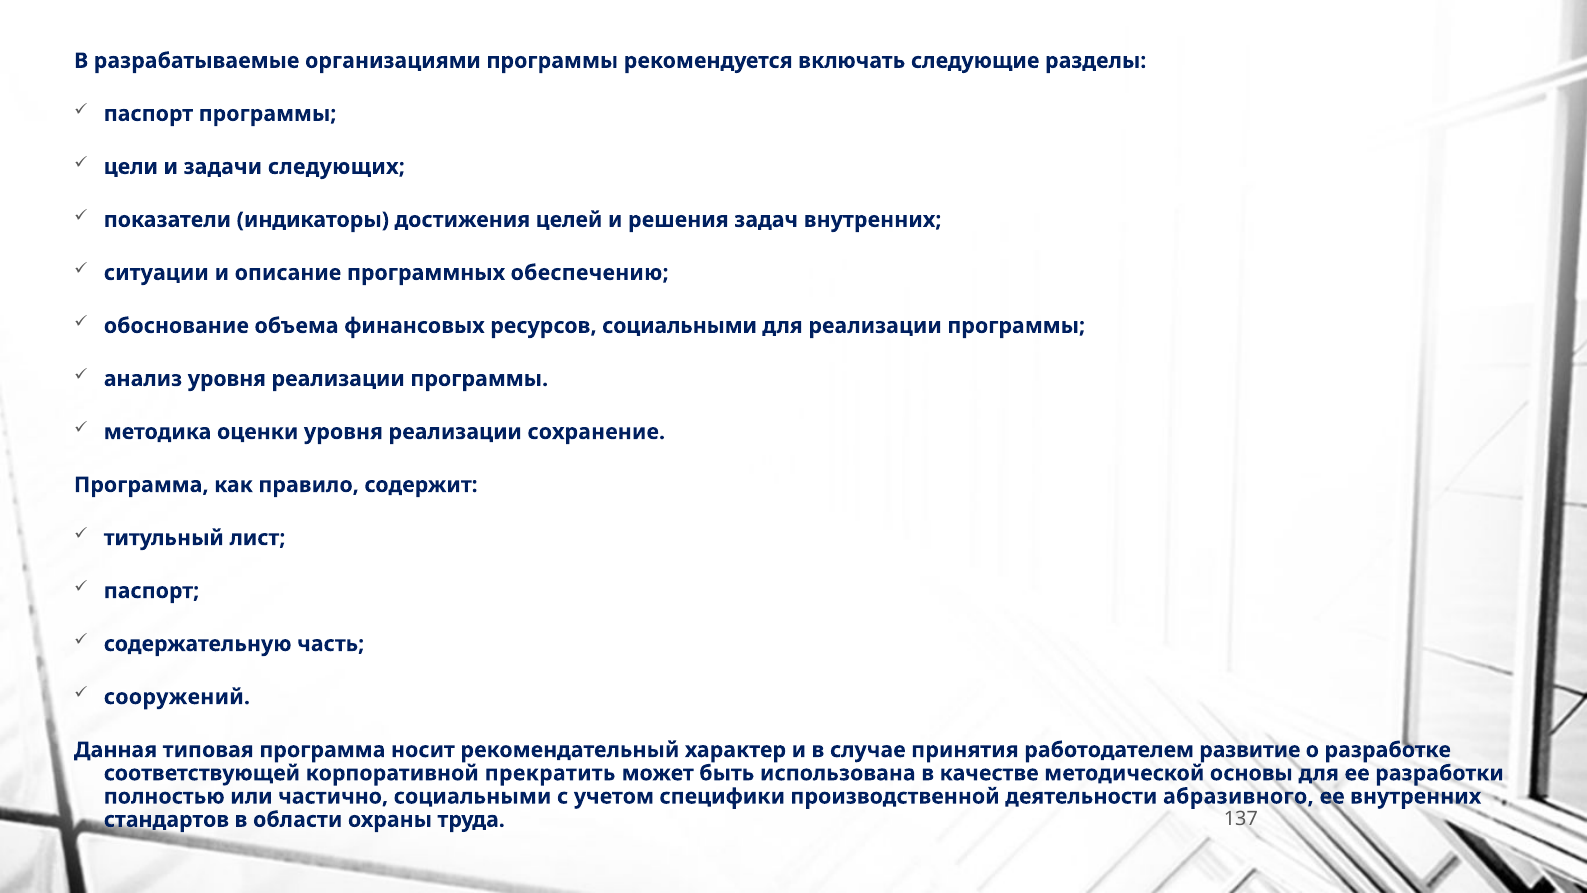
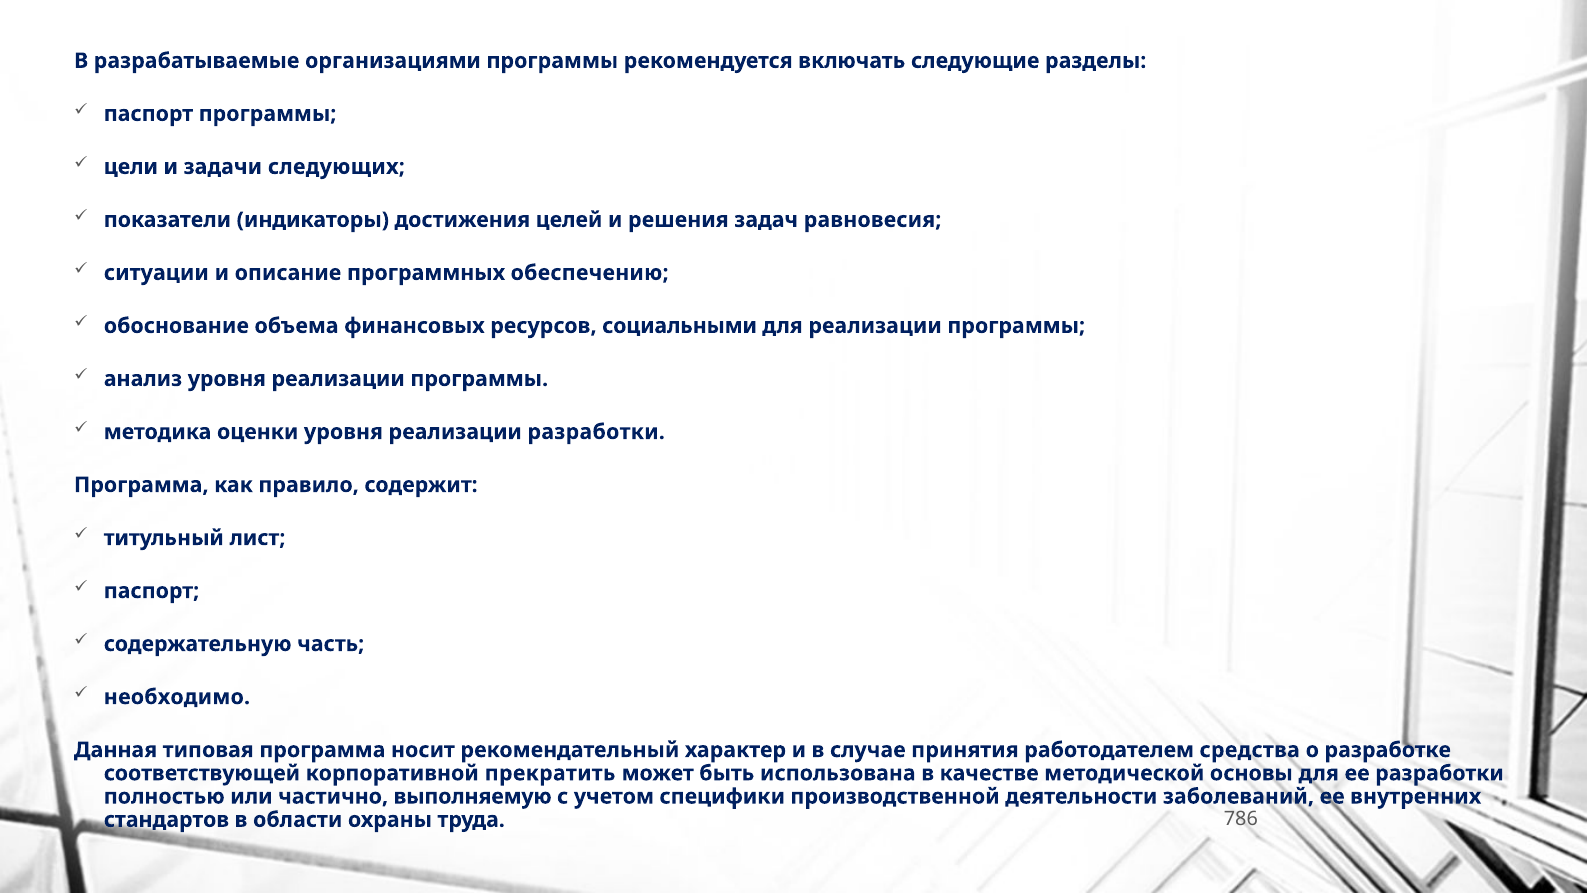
задач внутренних: внутренних -> равновесия (873, 220)
реализации сохранение: сохранение -> разработки (596, 432)
сооружений: сооружений -> необходимо (177, 697)
развитие: развитие -> средства (1250, 750)
частично социальными: социальными -> выполняемую (473, 796)
абразивного: абразивного -> заболеваний (1238, 796)
137: 137 -> 786 (1241, 819)
